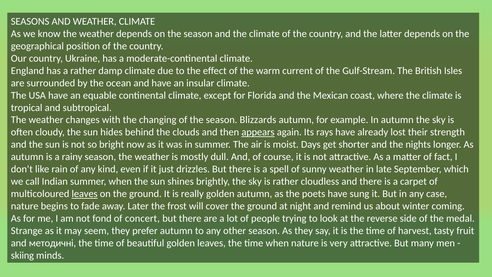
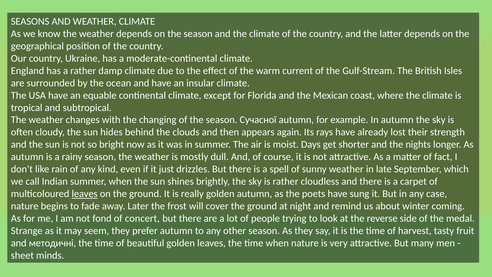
Blizzards: Blizzards -> Сучасної (258, 120)
appears underline: present -> none (258, 132)
skiing: skiing -> sheet (22, 255)
